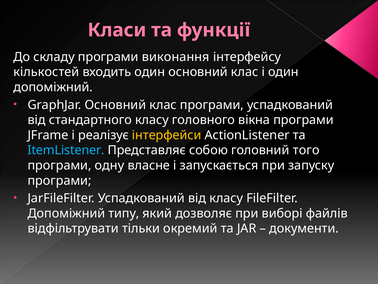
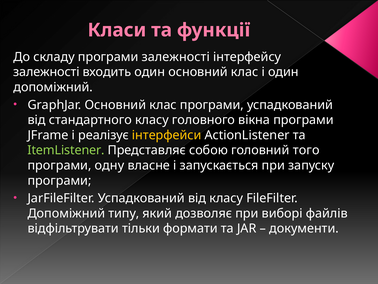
програми виконання: виконання -> залежності (176, 57)
кількостей: кількостей -> залежності (46, 72)
ItemListener colour: light blue -> light green (66, 150)
окремий: окремий -> формати (190, 228)
